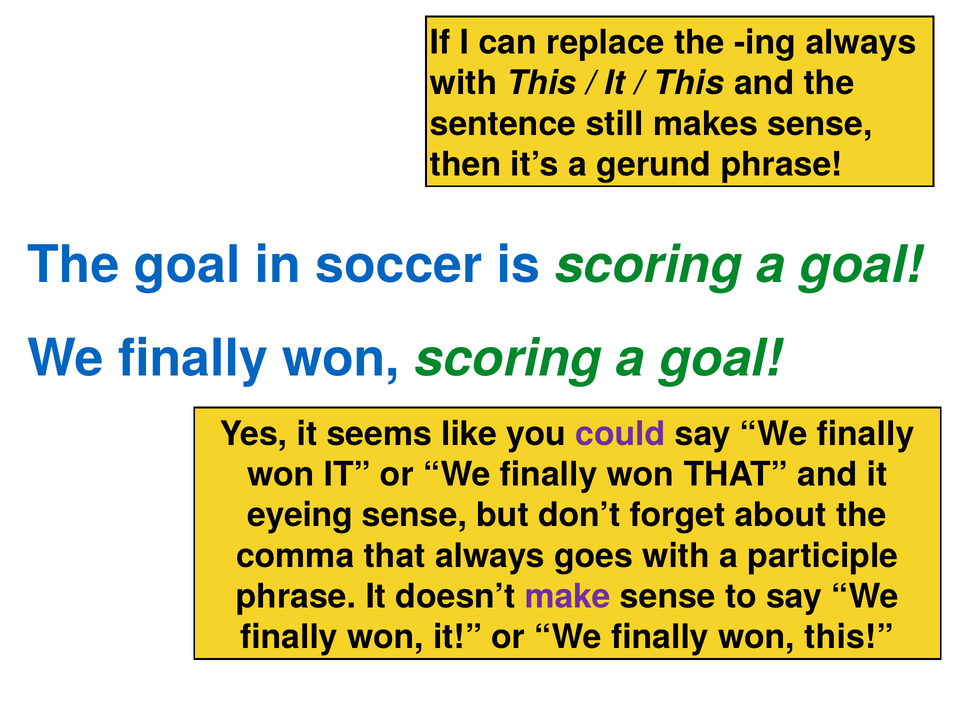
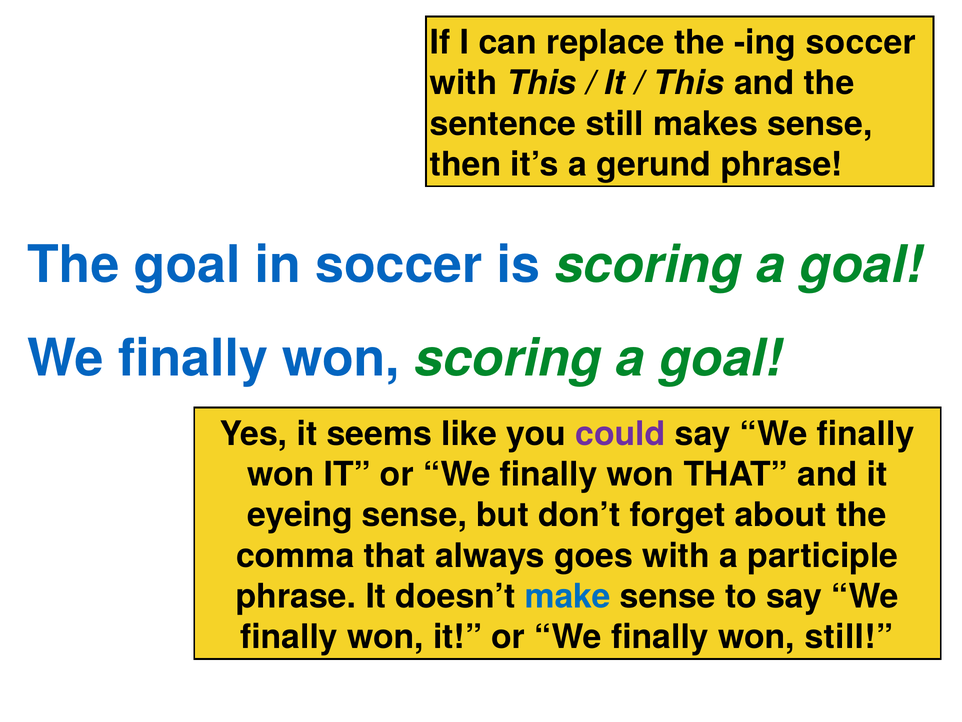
ing always: always -> soccer (861, 43)
make colour: purple -> blue (568, 596)
won this: this -> still (849, 637)
